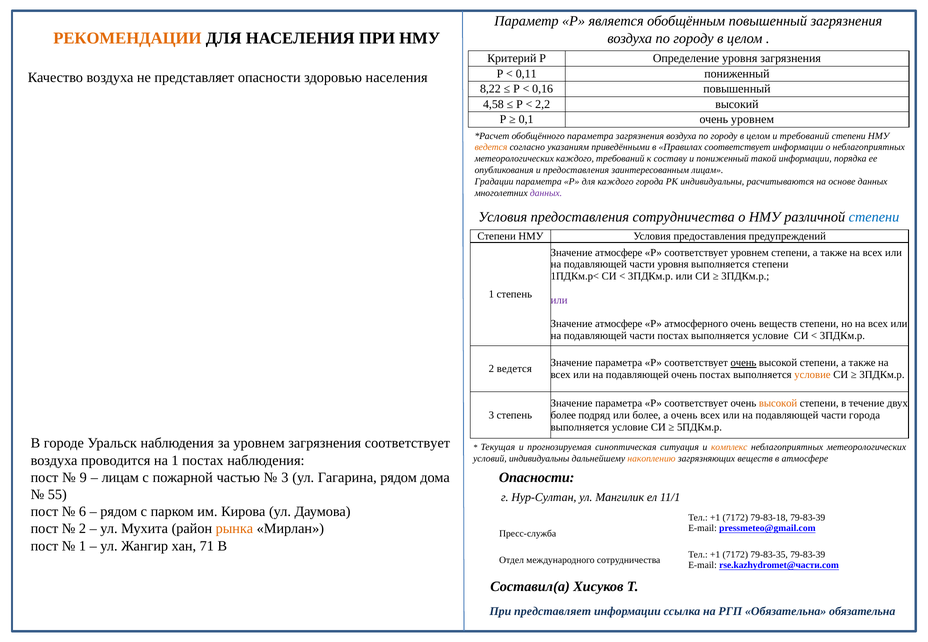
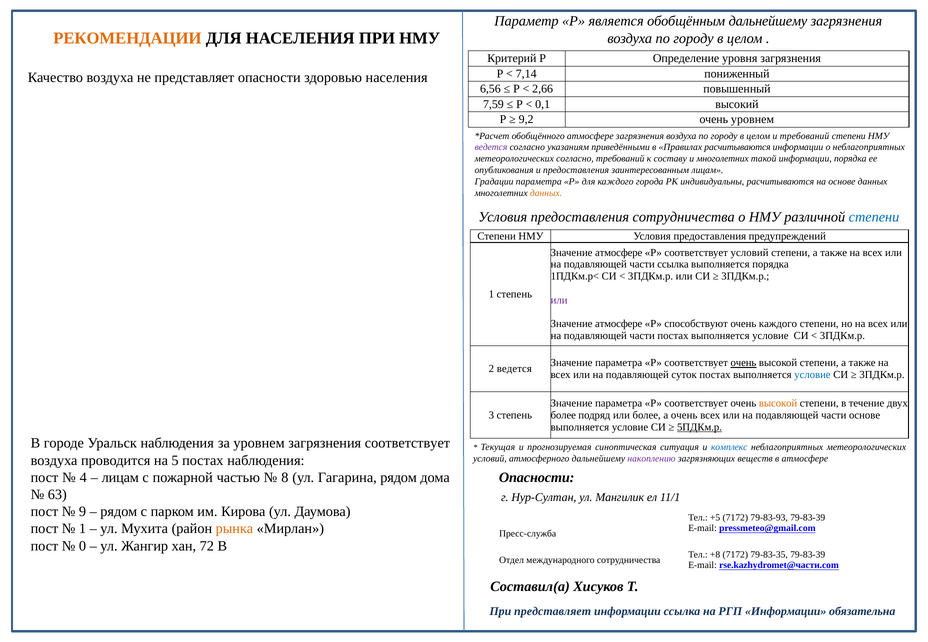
обобщённым повышенный: повышенный -> дальнейшему (768, 21)
0,11: 0,11 -> 7,14 (526, 74)
8,22: 8,22 -> 6,56 (490, 89)
0,16: 0,16 -> 2,66 (543, 89)
4,58: 4,58 -> 7,59 (493, 104)
2,2: 2,2 -> 0,1 (543, 104)
0,1: 0,1 -> 9,2 (526, 120)
обобщённого параметра: параметра -> атмосфере (590, 136)
ведется colour: orange -> purple (491, 147)
Правилах соответствует: соответствует -> расчитываются (737, 147)
метеорологических каждого: каждого -> согласно (575, 159)
и пониженный: пониженный -> многолетних (723, 159)
данных colour: purple -> orange (546, 193)
соответствует уровнем: уровнем -> условий (750, 253)
части уровня: уровня -> ссылка (673, 265)
выполняется степени: степени -> порядка (770, 265)
атмосферного: атмосферного -> способствуют (696, 324)
очень веществ: веществ -> каждого (778, 324)
подавляющей очень: очень -> суток (684, 375)
условие colour: orange -> blue (812, 375)
части города: города -> основе (865, 415)
5ПДКм.р underline: none -> present (700, 427)
комплекс colour: orange -> blue (729, 447)
на 1: 1 -> 5 (175, 461)
условий индивидуальны: индивидуальны -> атмосферного (539, 459)
накоплению colour: orange -> purple (652, 459)
9: 9 -> 4 (83, 478)
3: 3 -> 8 (285, 478)
55: 55 -> 63 (57, 495)
6: 6 -> 9 (83, 512)
+1: +1 -> +5 (715, 518)
79-83-18: 79-83-18 -> 79-83-93 (769, 518)
2: 2 -> 1 (83, 529)
1: 1 -> 0 (83, 546)
71: 71 -> 72 (207, 546)
+1: +1 -> +8 (715, 555)
РГП Обязательна: Обязательна -> Информации (786, 612)
